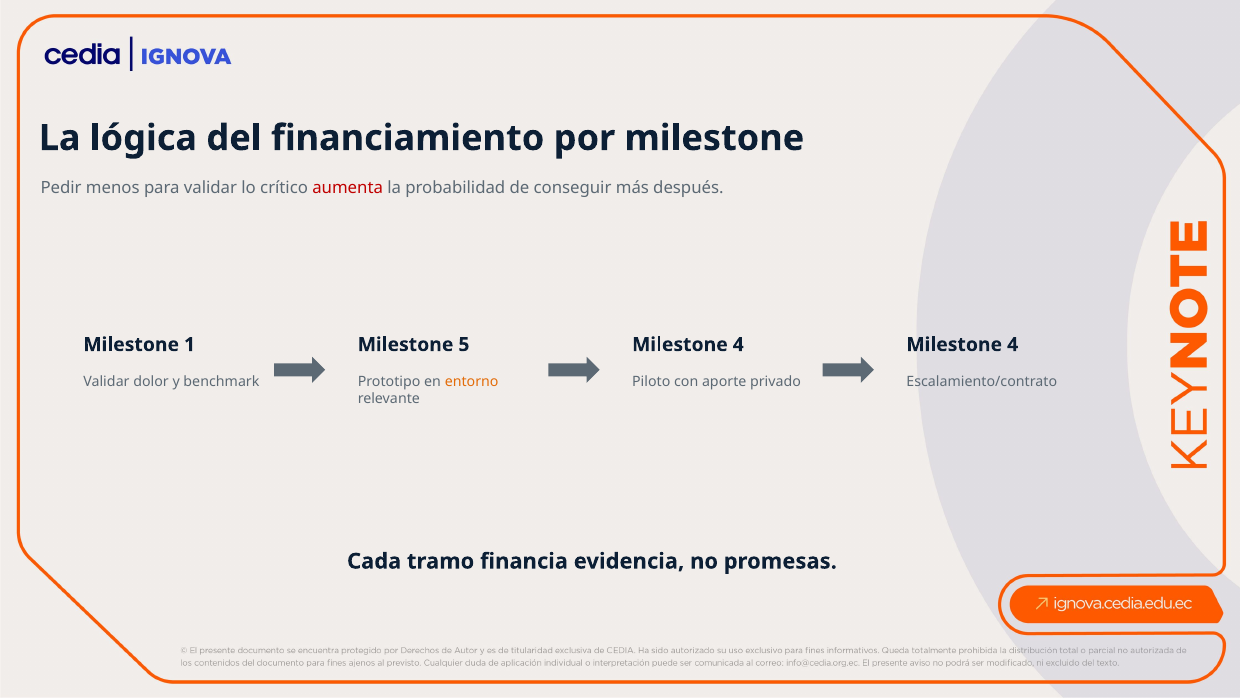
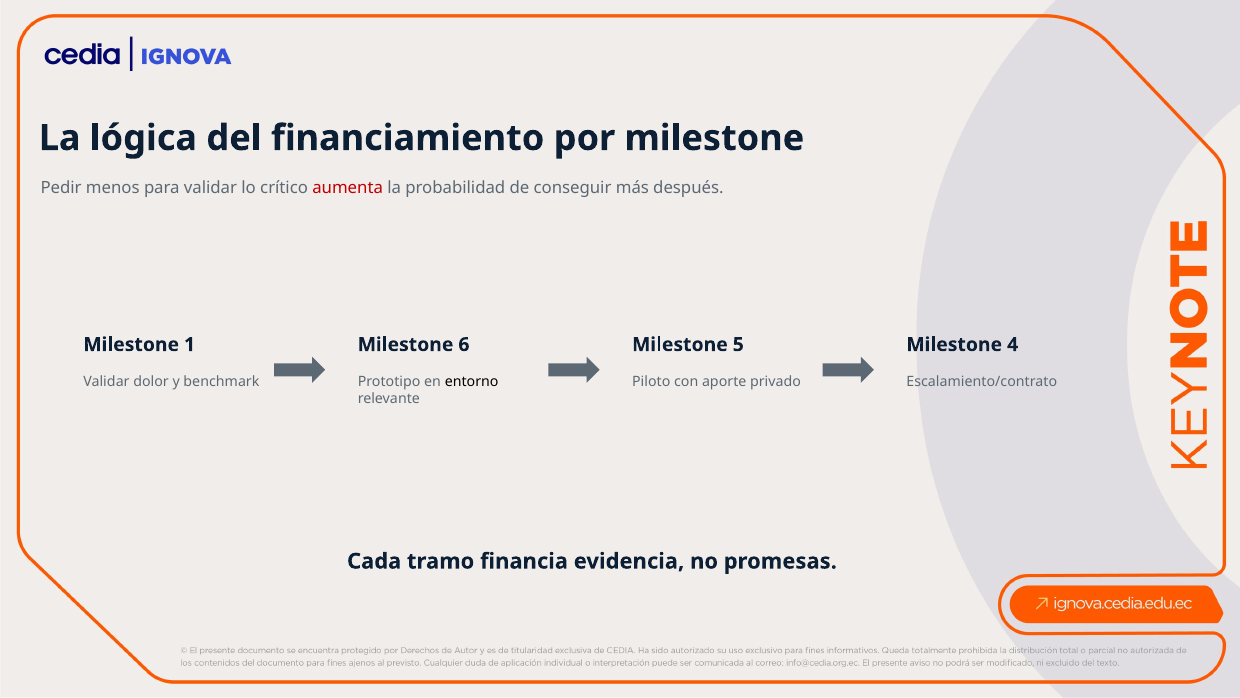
5: 5 -> 6 (464, 344)
4: 4 -> 5 (738, 344)
entorno colour: orange -> black (472, 382)
